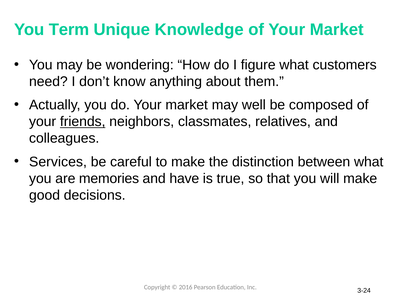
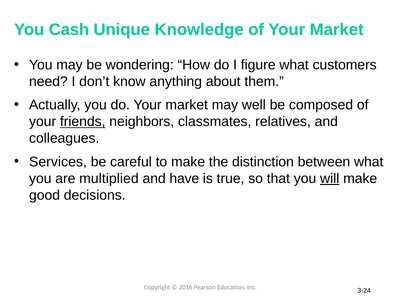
Term: Term -> Cash (69, 30)
memories: memories -> multiplied (109, 178)
will underline: none -> present (330, 178)
